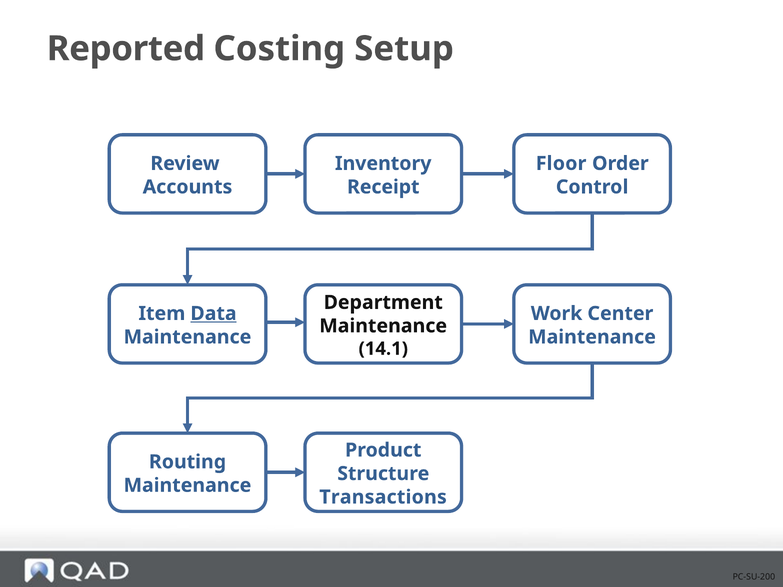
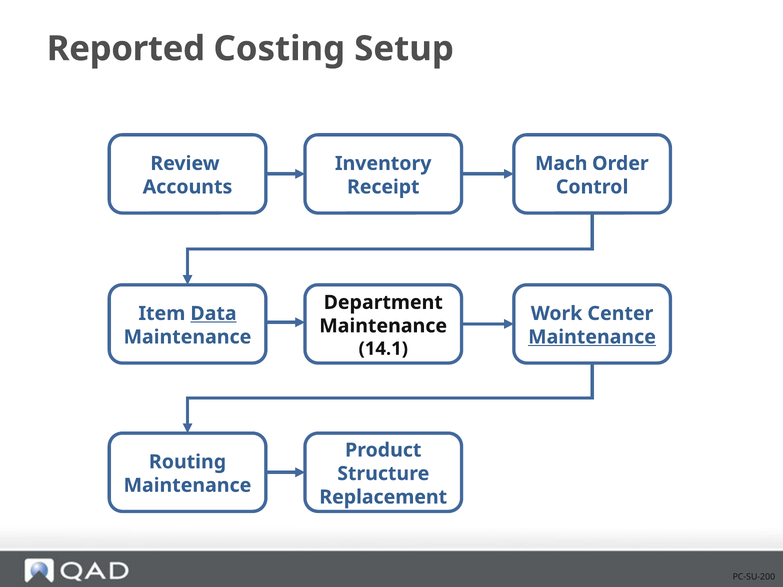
Floor: Floor -> Mach (561, 164)
Maintenance underline: none -> present (592, 337)
Transactions: Transactions -> Replacement (383, 497)
